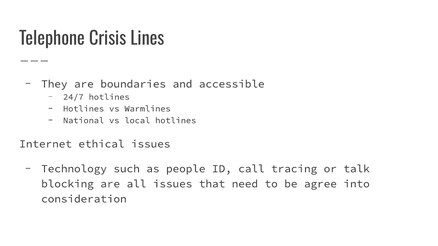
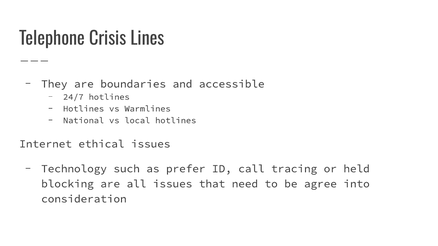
people: people -> prefer (186, 169)
talk: talk -> held (357, 169)
